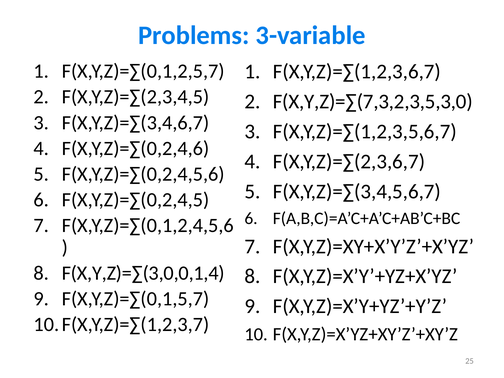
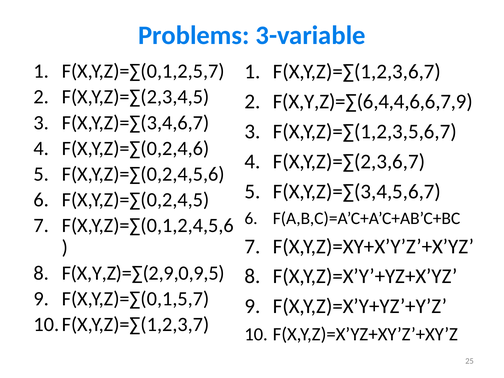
F(X,Y,Z)=∑(7,3,2,3,5,3,0: F(X,Y,Z)=∑(7,3,2,3,5,3,0 -> F(X,Y,Z)=∑(6,4,4,6,6,7,9 (373, 102)
F(X,Y,Z)=∑(3,0,0,1,4: F(X,Y,Z)=∑(3,0,0,1,4 -> F(X,Y,Z)=∑(2,9,0,9,5 (143, 273)
